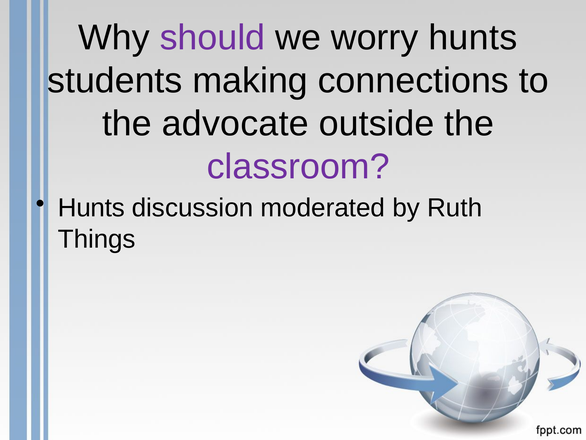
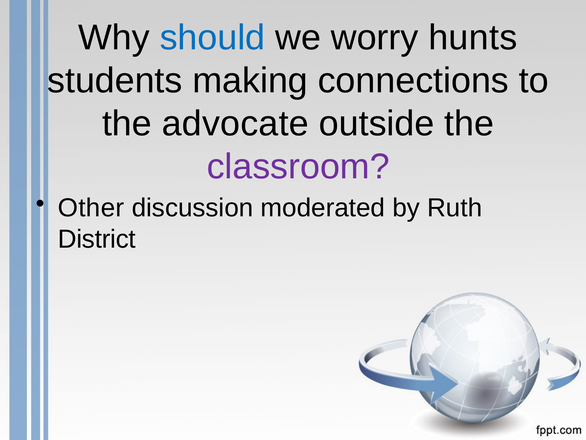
should colour: purple -> blue (212, 38)
Hunts: Hunts -> Other (91, 208)
Things: Things -> District (97, 239)
